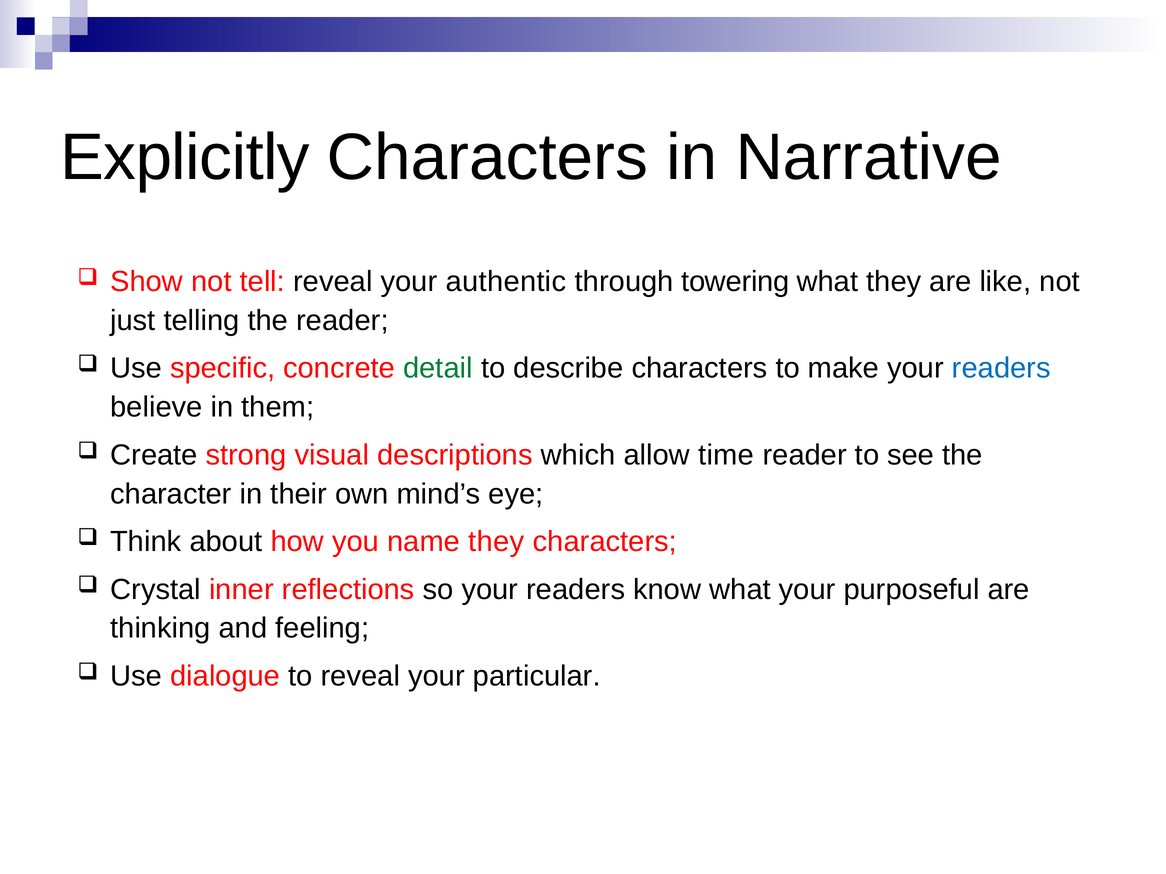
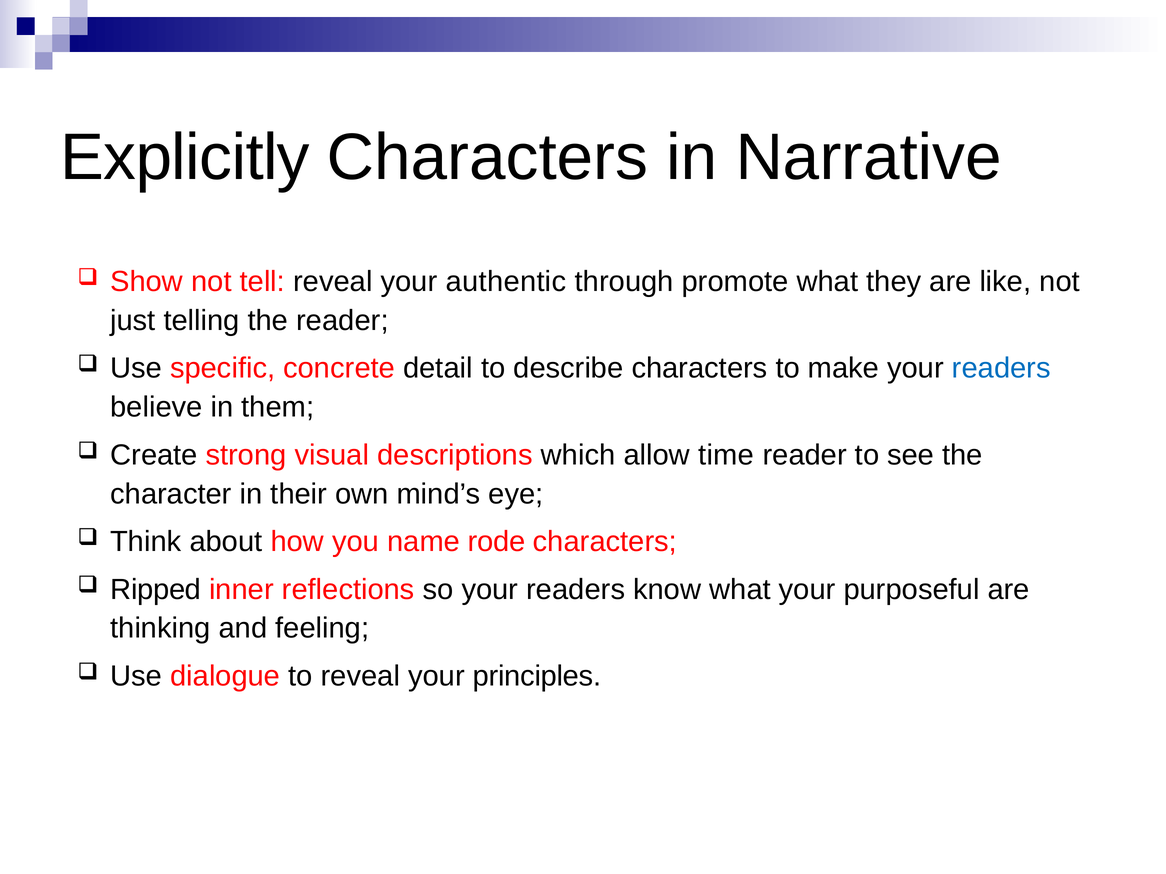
towering: towering -> promote (735, 282)
detail colour: green -> black (438, 369)
name they: they -> rode (497, 542)
Crystal: Crystal -> Ripped (156, 590)
particular: particular -> principles (537, 677)
